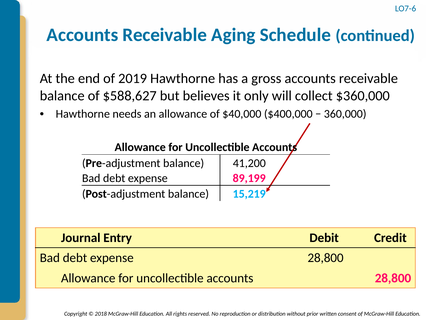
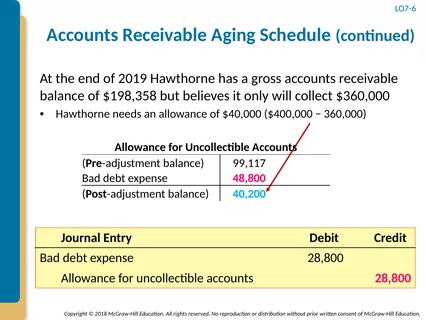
$588,627: $588,627 -> $198,358 (130, 96)
41,200: 41,200 -> 99,117 (249, 163)
89,199: 89,199 -> 48,800 (249, 178)
15,219: 15,219 -> 40,200 (249, 194)
